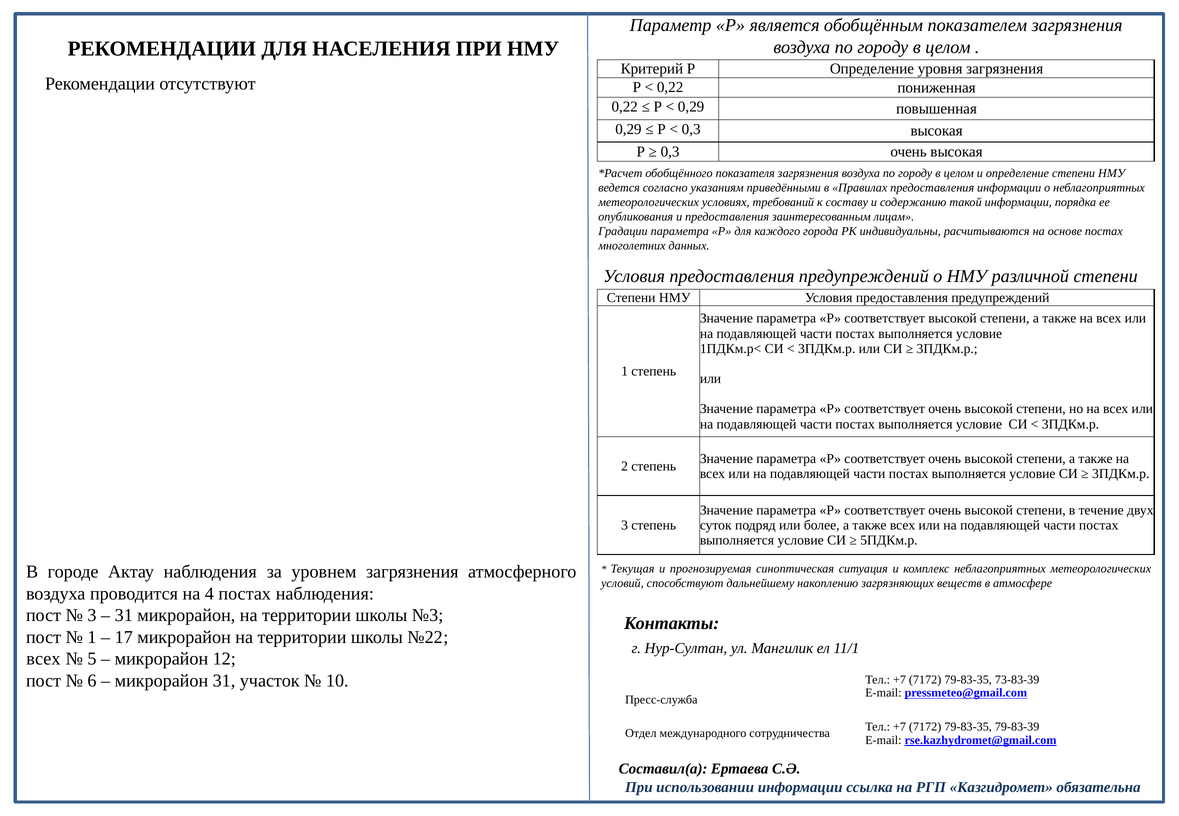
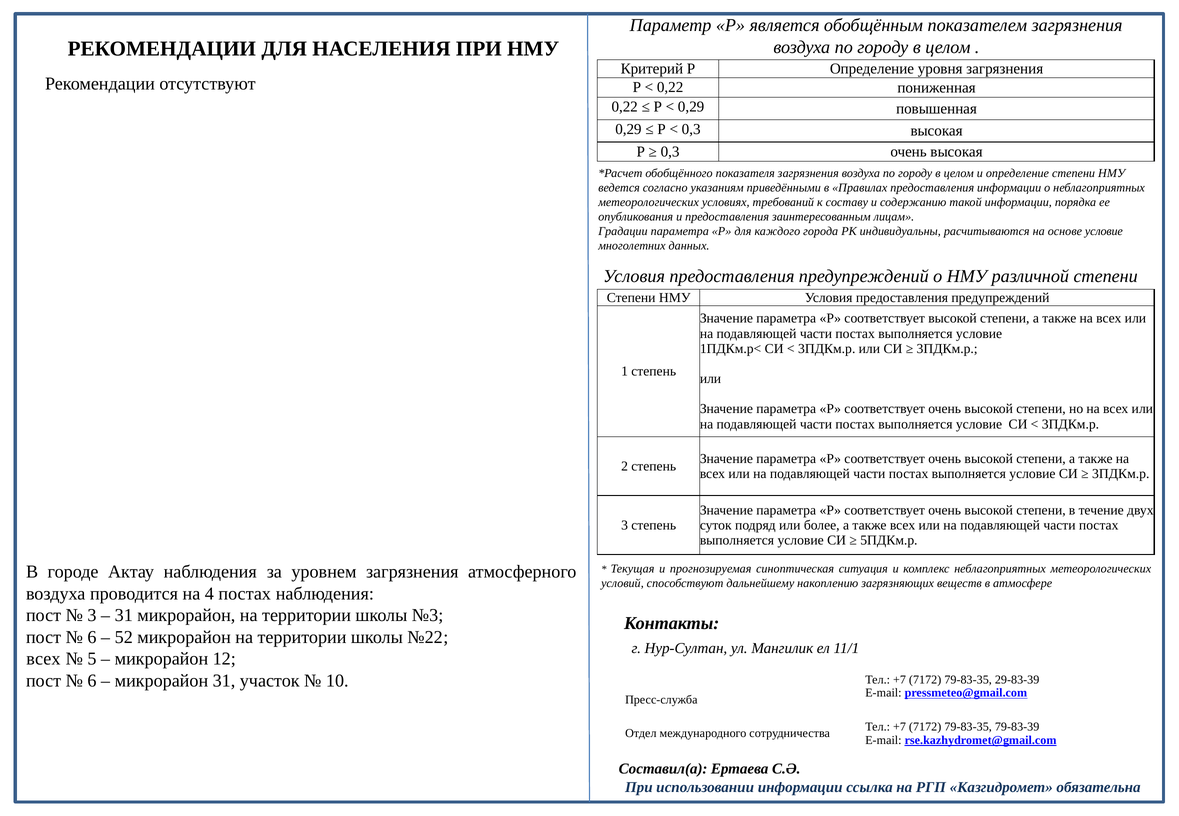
основе постах: постах -> условие (1104, 231)
1: 1 -> 6 (92, 637)
17: 17 -> 52 (124, 637)
73-83-39: 73-83-39 -> 29-83-39 (1017, 680)
